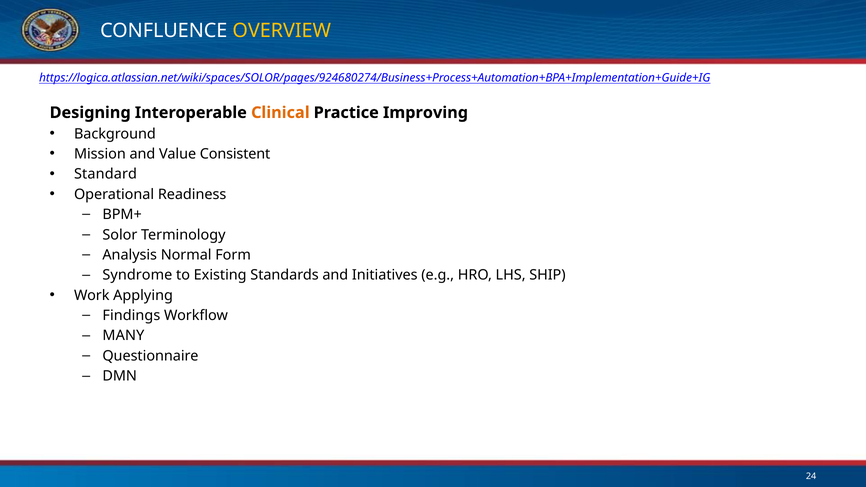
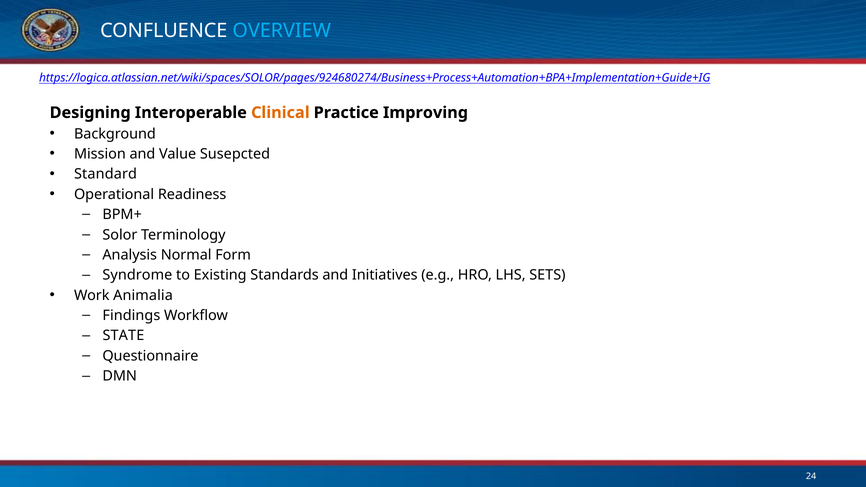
OVERVIEW colour: yellow -> light blue (282, 31)
Consistent: Consistent -> Susepcted (235, 154)
SHIP: SHIP -> SETS (547, 275)
Applying: Applying -> Animalia (143, 295)
MANY: MANY -> STATE (123, 336)
